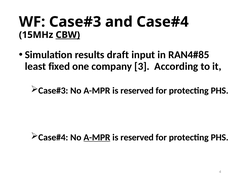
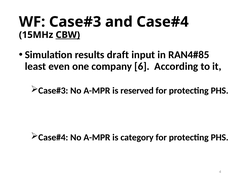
fixed: fixed -> even (59, 66)
3: 3 -> 6 (142, 66)
A-MPR underline: present -> none (97, 137)
reserved: reserved -> category (137, 137)
